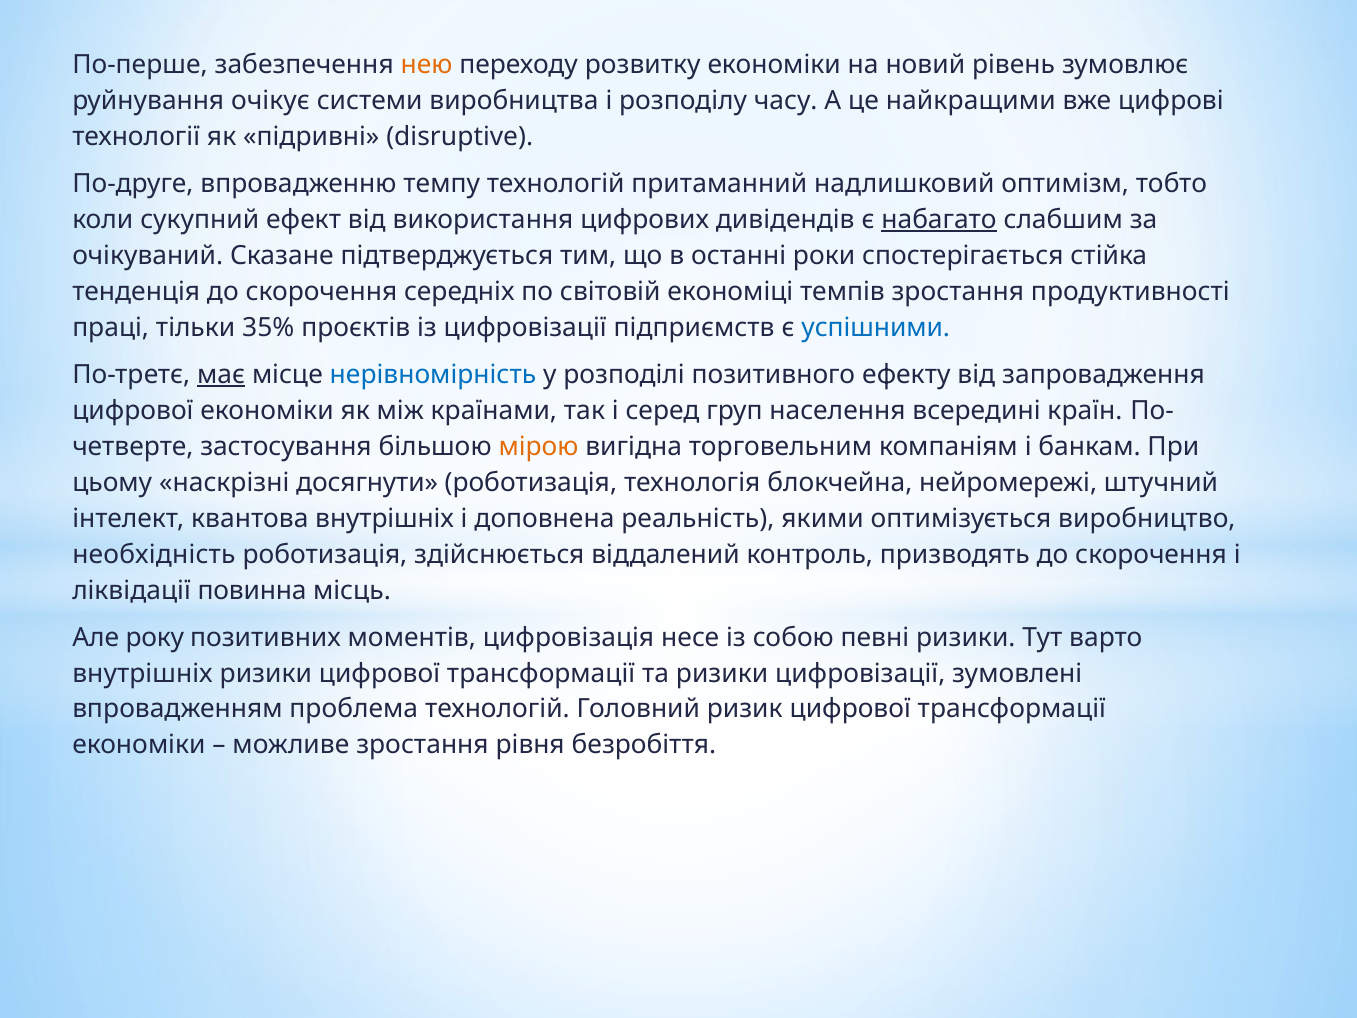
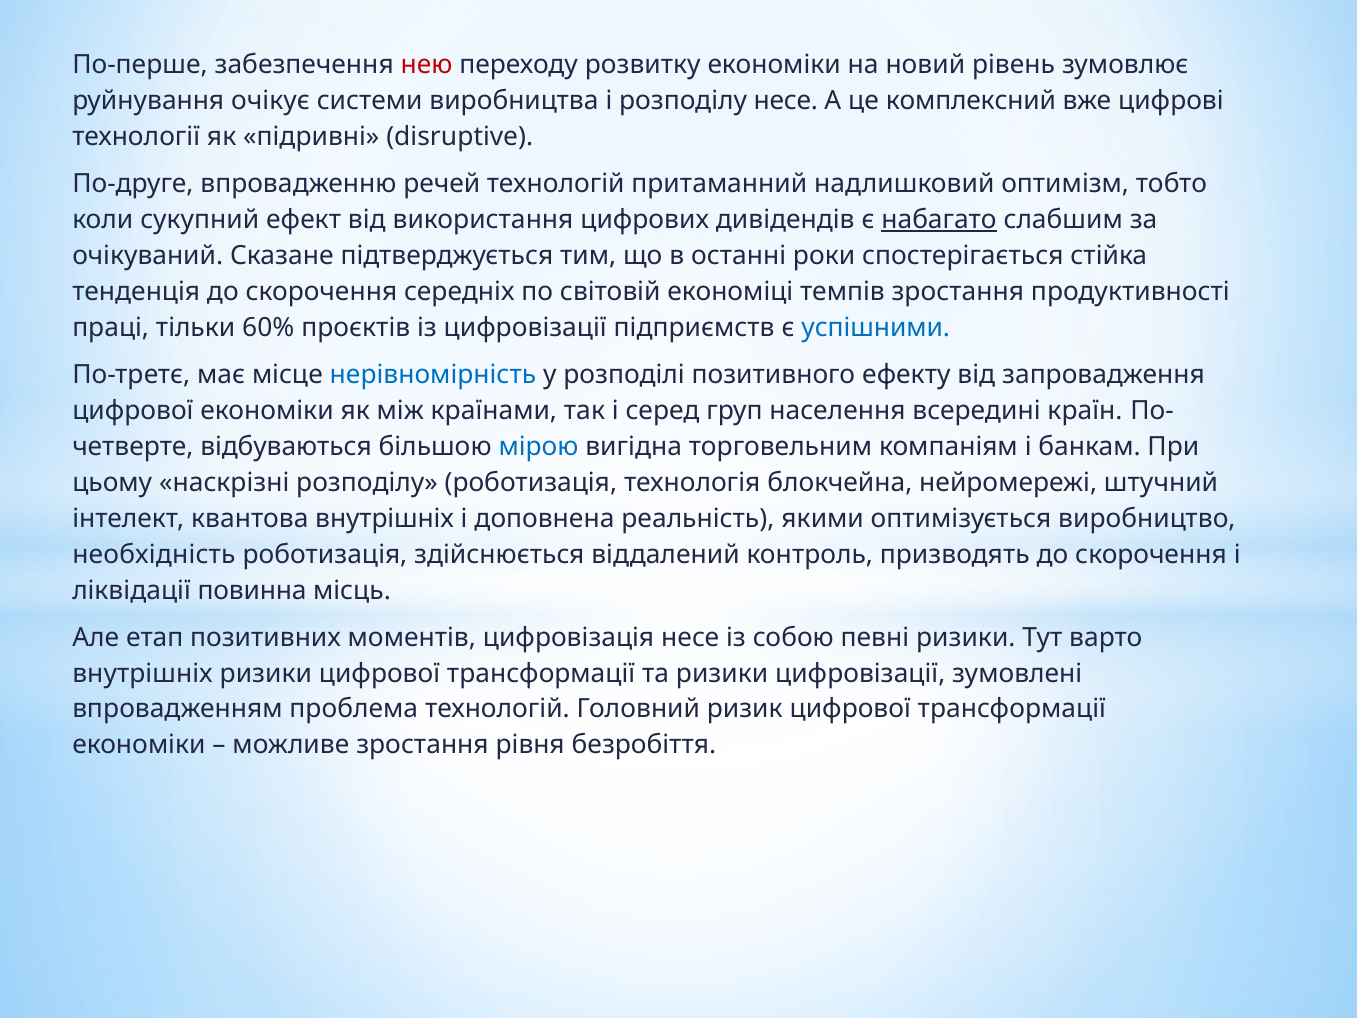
нею colour: orange -> red (427, 65)
розподілу часу: часу -> несе (786, 101)
найкращими: найкращими -> комплексний (971, 101)
темпу: темпу -> речей (442, 184)
35%: 35% -> 60% (268, 328)
має underline: present -> none (221, 375)
застосування: застосування -> відбуваються (286, 446)
мірою colour: orange -> blue (538, 446)
наскрізні досягнути: досягнути -> розподілу (367, 482)
року: року -> етап (155, 637)
